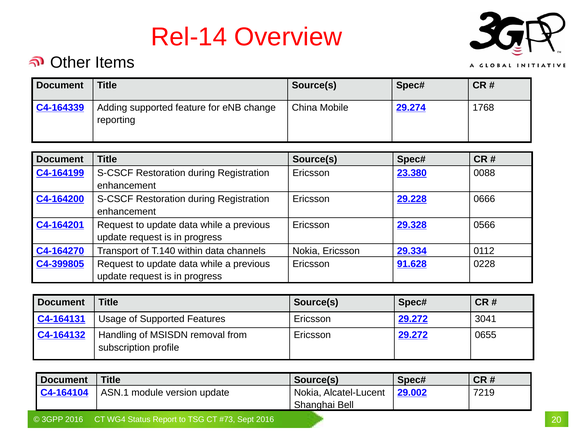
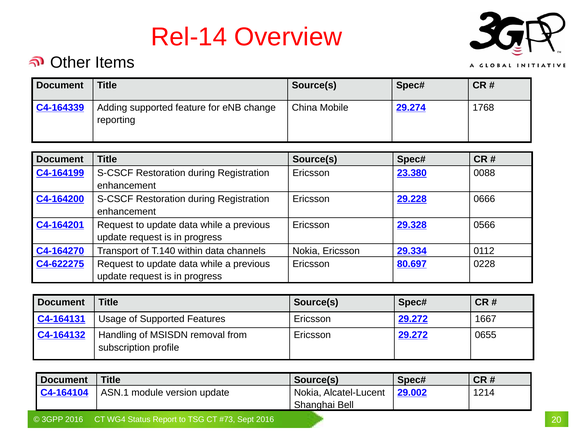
C4-399805: C4-399805 -> C4-622275 (60, 264)
91.628: 91.628 -> 80.697 (412, 264)
3041: 3041 -> 1667 (486, 319)
7219: 7219 -> 1214 (484, 393)
